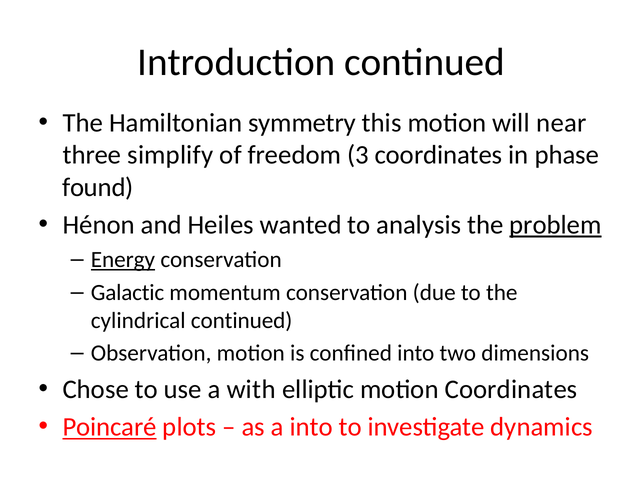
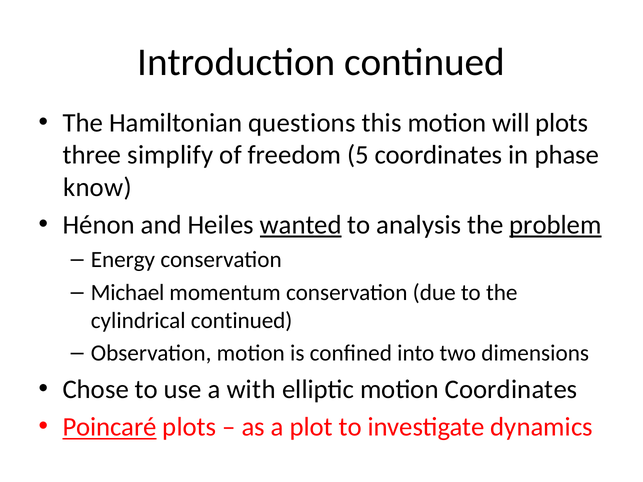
symmetry: symmetry -> questions (302, 123)
will near: near -> plots (562, 123)
3: 3 -> 5 (358, 155)
found: found -> know (98, 187)
wanted underline: none -> present (301, 225)
Energy underline: present -> none (123, 260)
Galactic: Galactic -> Michael (128, 293)
a into: into -> plot (311, 427)
